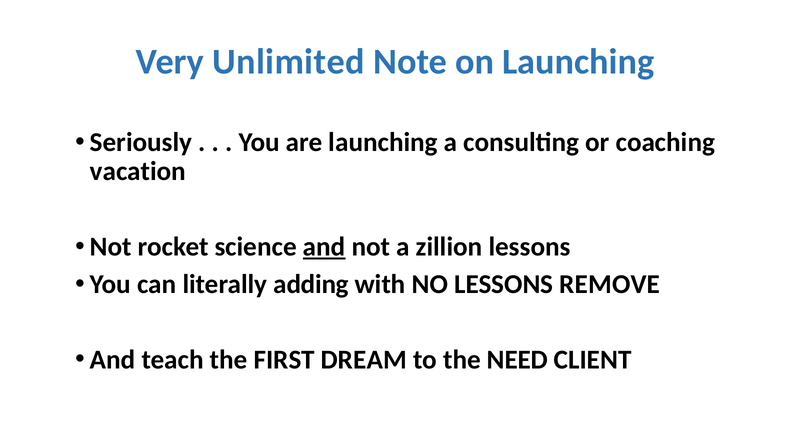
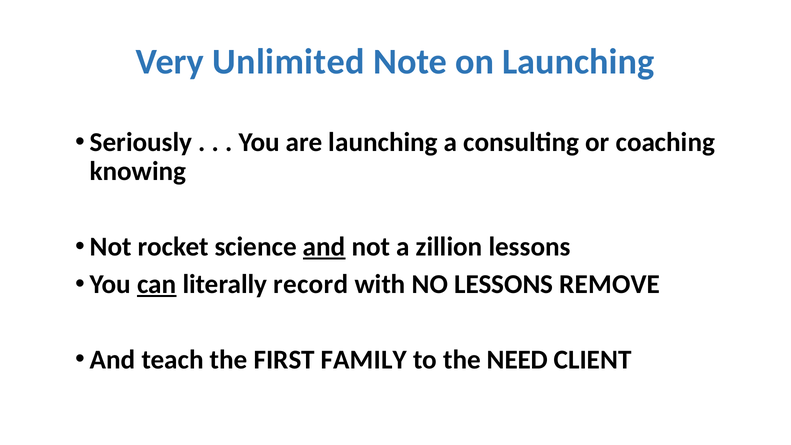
vacation: vacation -> knowing (138, 172)
can underline: none -> present (157, 284)
adding: adding -> record (311, 284)
DREAM: DREAM -> FAMILY (364, 360)
